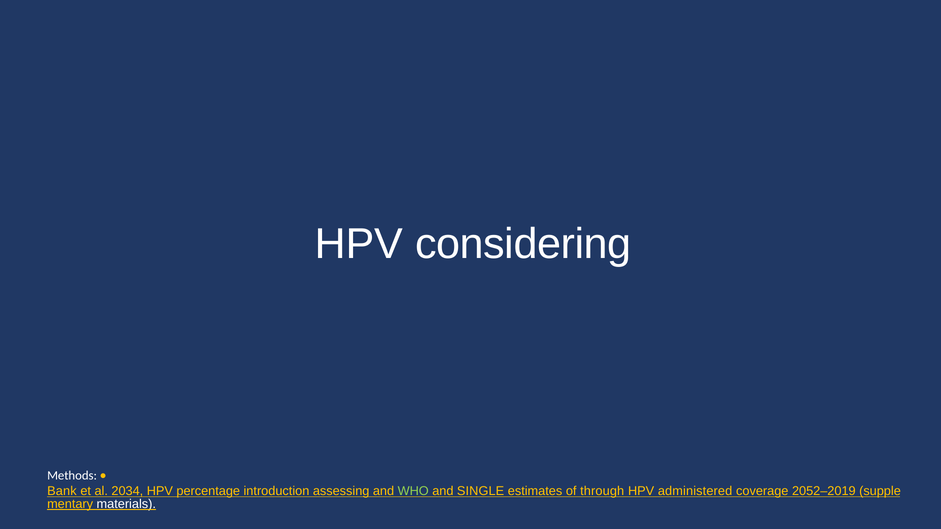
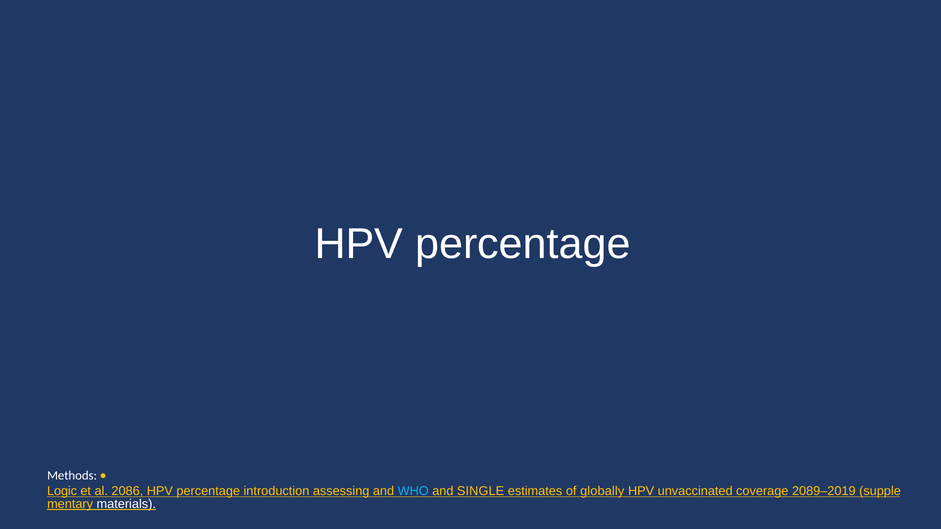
considering: considering -> percentage (523, 244)
Bank: Bank -> Logic (62, 491)
2034: 2034 -> 2086 (127, 491)
WHO colour: light green -> light blue (413, 491)
through: through -> globally (602, 491)
administered: administered -> unvaccinated (695, 491)
2052–2019: 2052–2019 -> 2089–2019 (824, 491)
